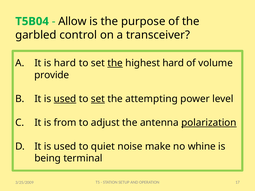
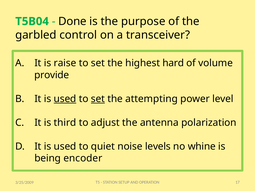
Allow: Allow -> Done (72, 21)
is hard: hard -> raise (65, 63)
the underline: present -> none (115, 63)
from: from -> third (65, 123)
polarization underline: present -> none (209, 123)
make: make -> levels (158, 147)
terminal: terminal -> encoder (83, 158)
